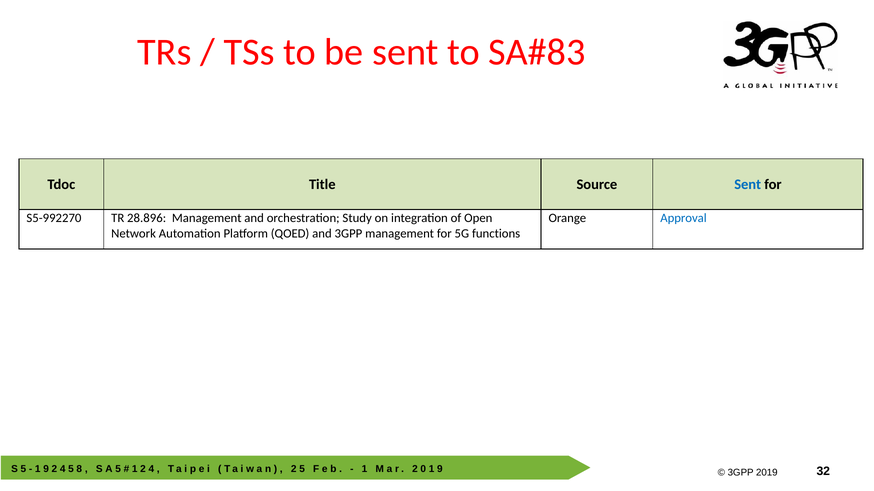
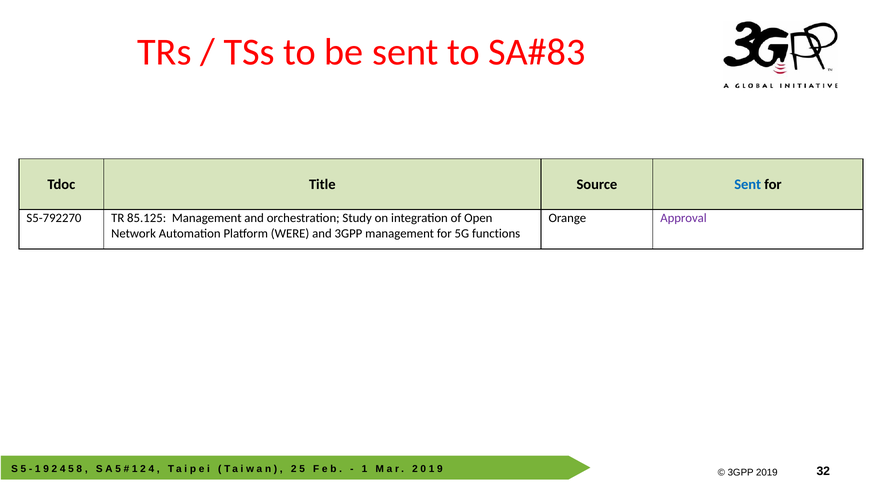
S5-992270: S5-992270 -> S5-792270 (54, 218)
28.896: 28.896 -> 85.125 (147, 218)
Approval colour: blue -> purple (684, 218)
QOED: QOED -> WERE (290, 234)
